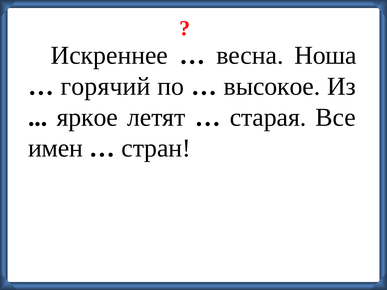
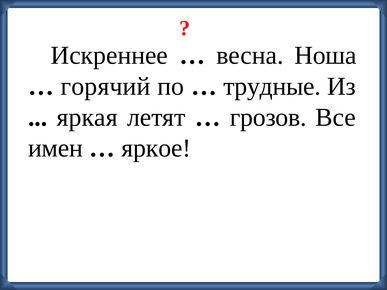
высокое: высокое -> трудные (272, 86)
яркое: яркое -> яркая (87, 117)
старая: старая -> грозов (268, 117)
стран: стран -> яркое (156, 148)
